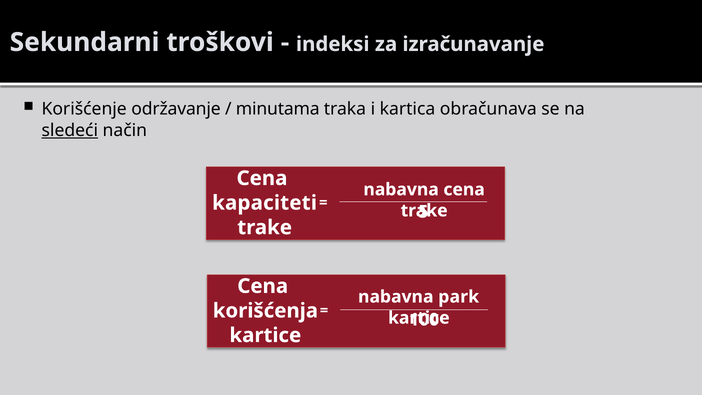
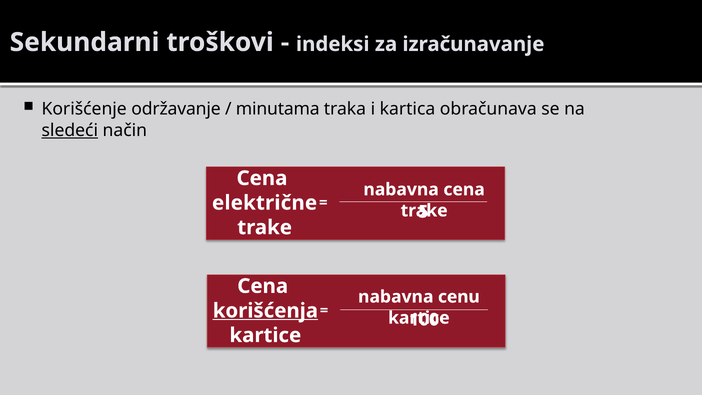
kapaciteti: kapaciteti -> električne (265, 203)
park: park -> cenu (459, 297)
korišćenja underline: none -> present (265, 311)
